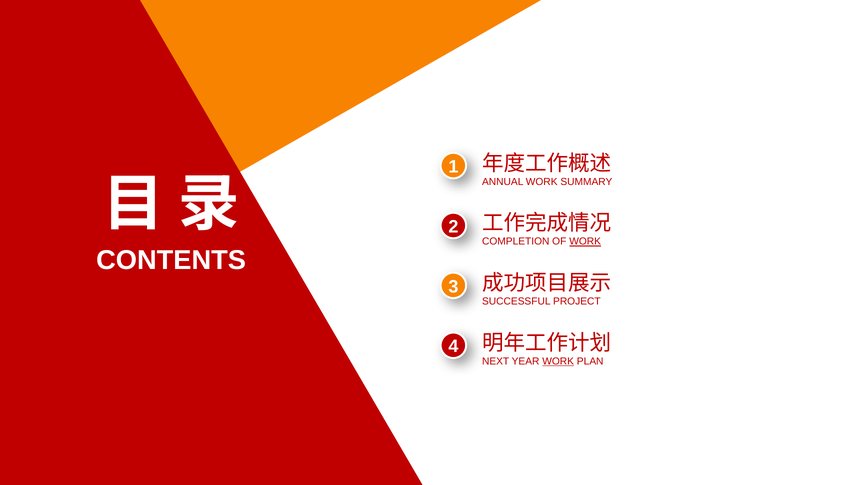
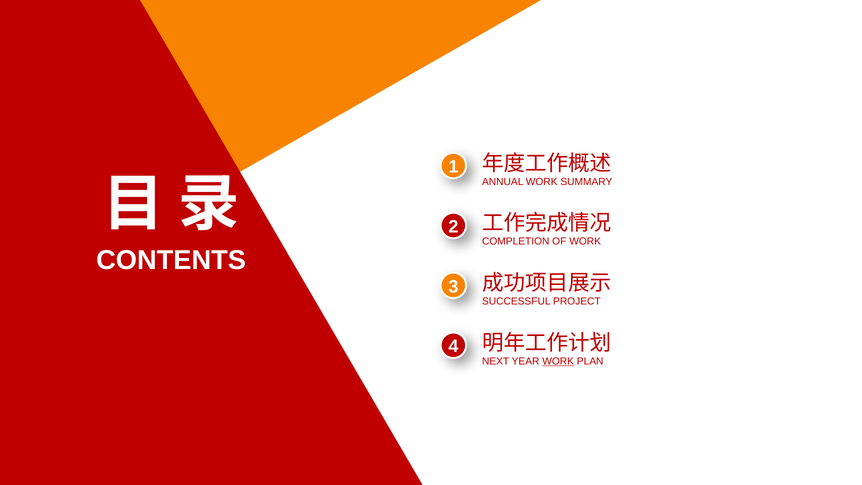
WORK underline: present -> none (585, 242)
